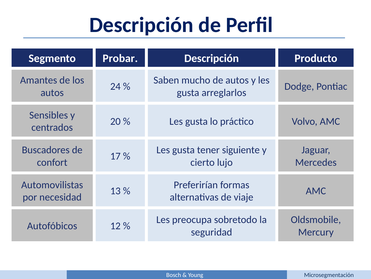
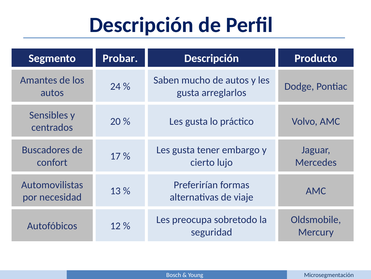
siguiente: siguiente -> embargo (241, 150)
